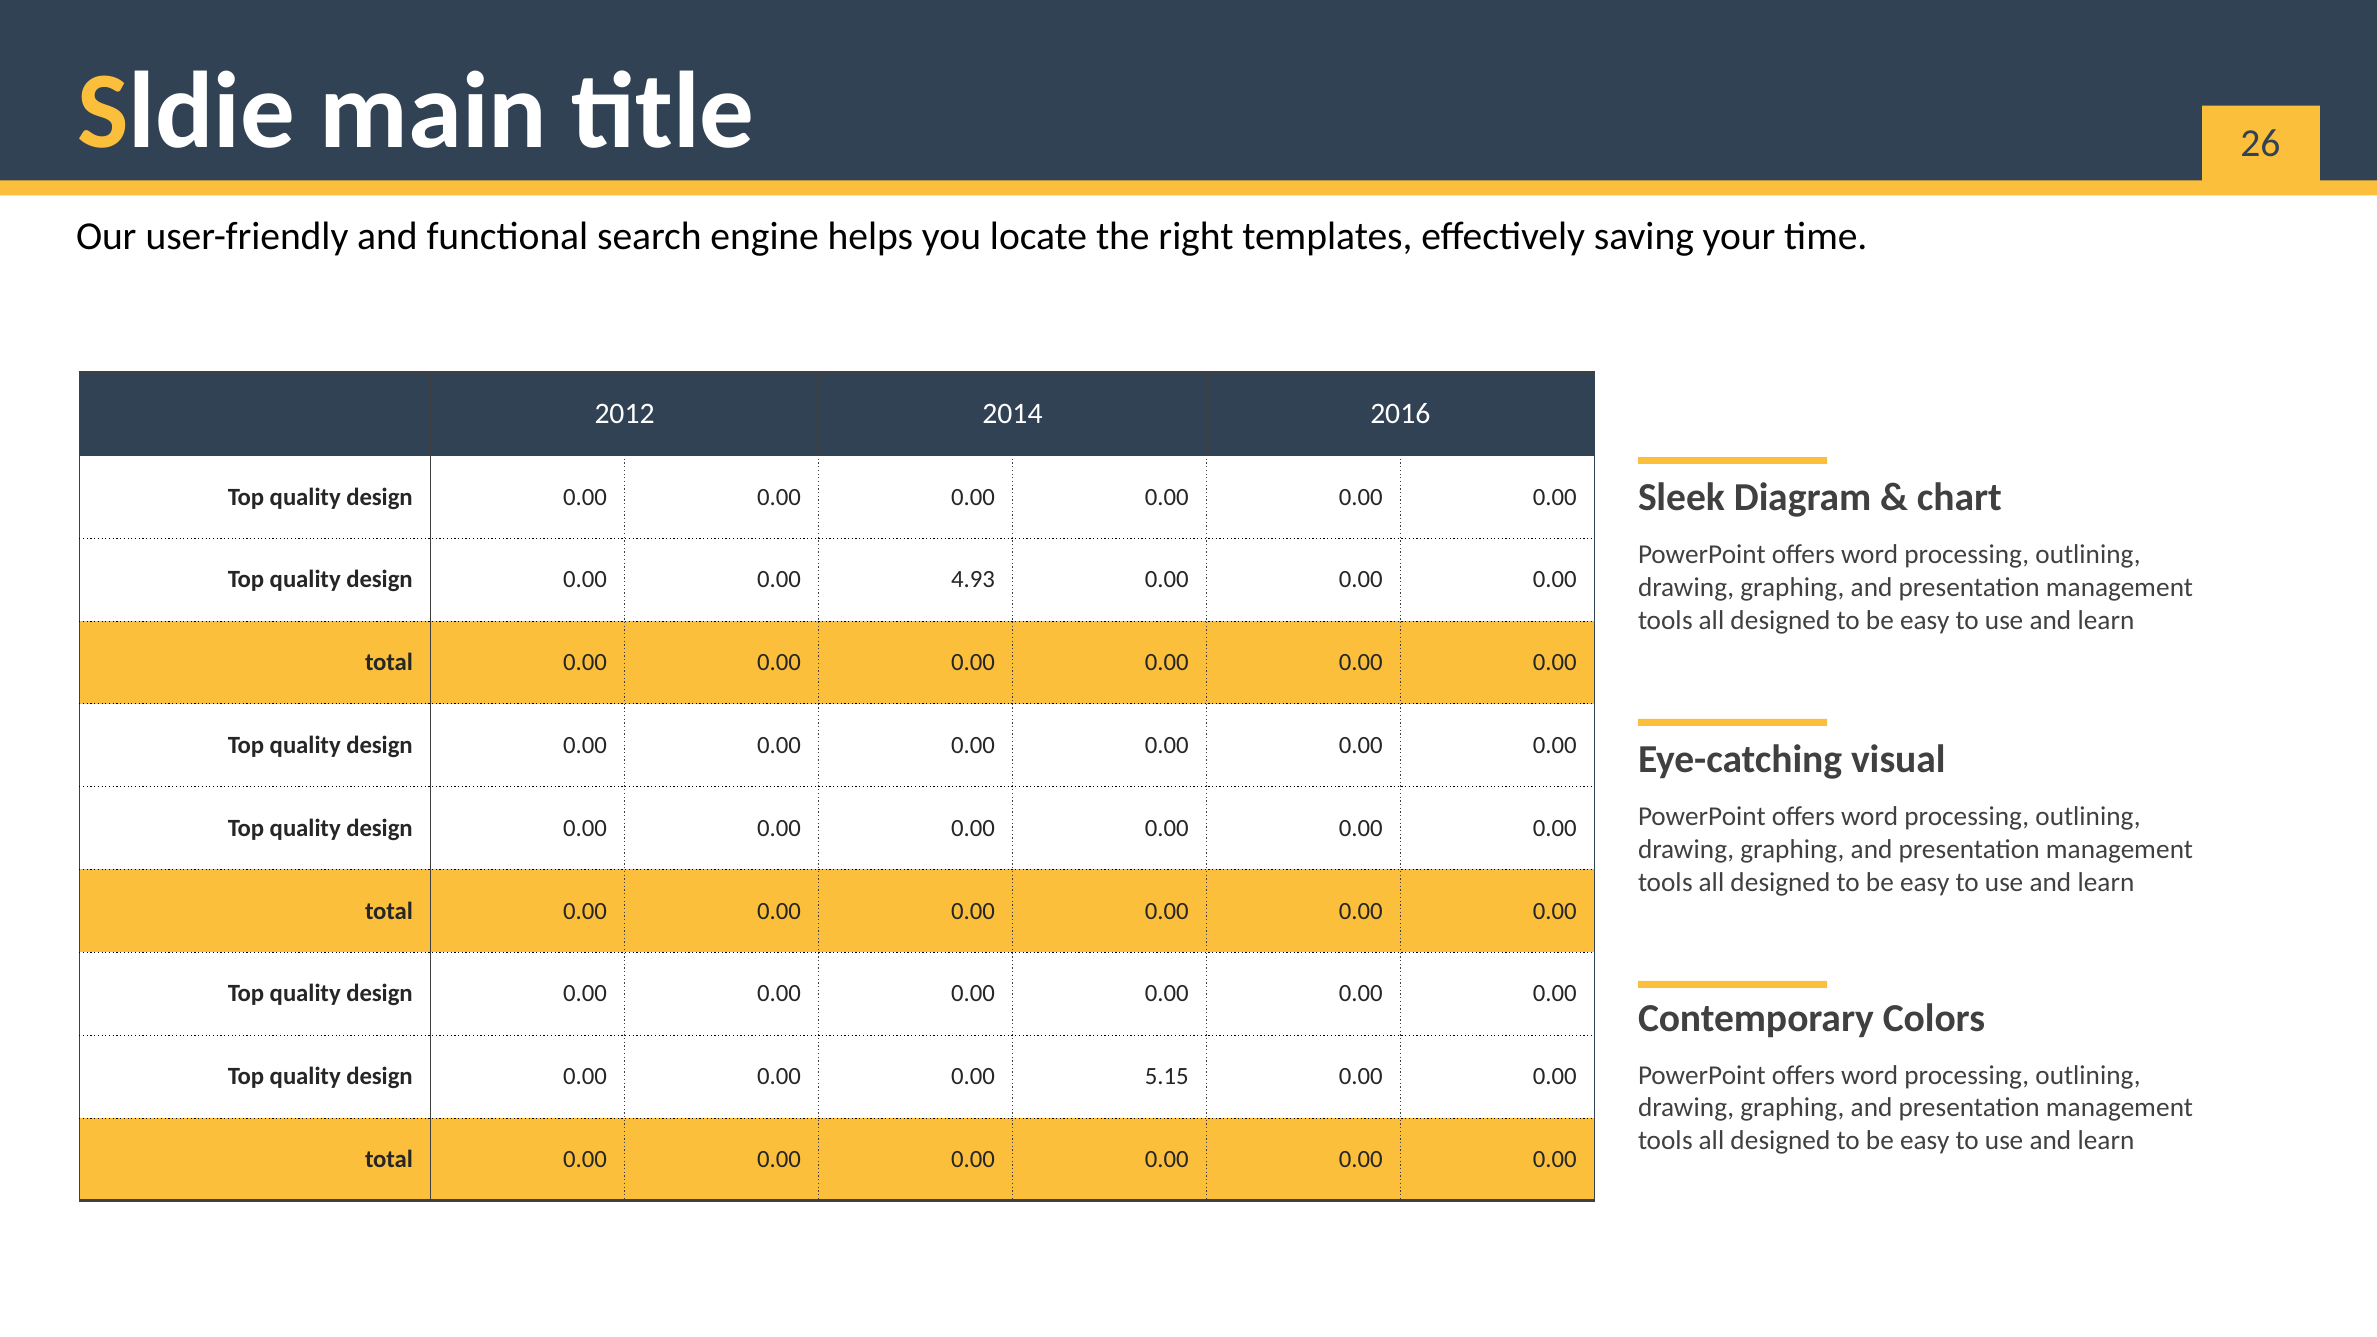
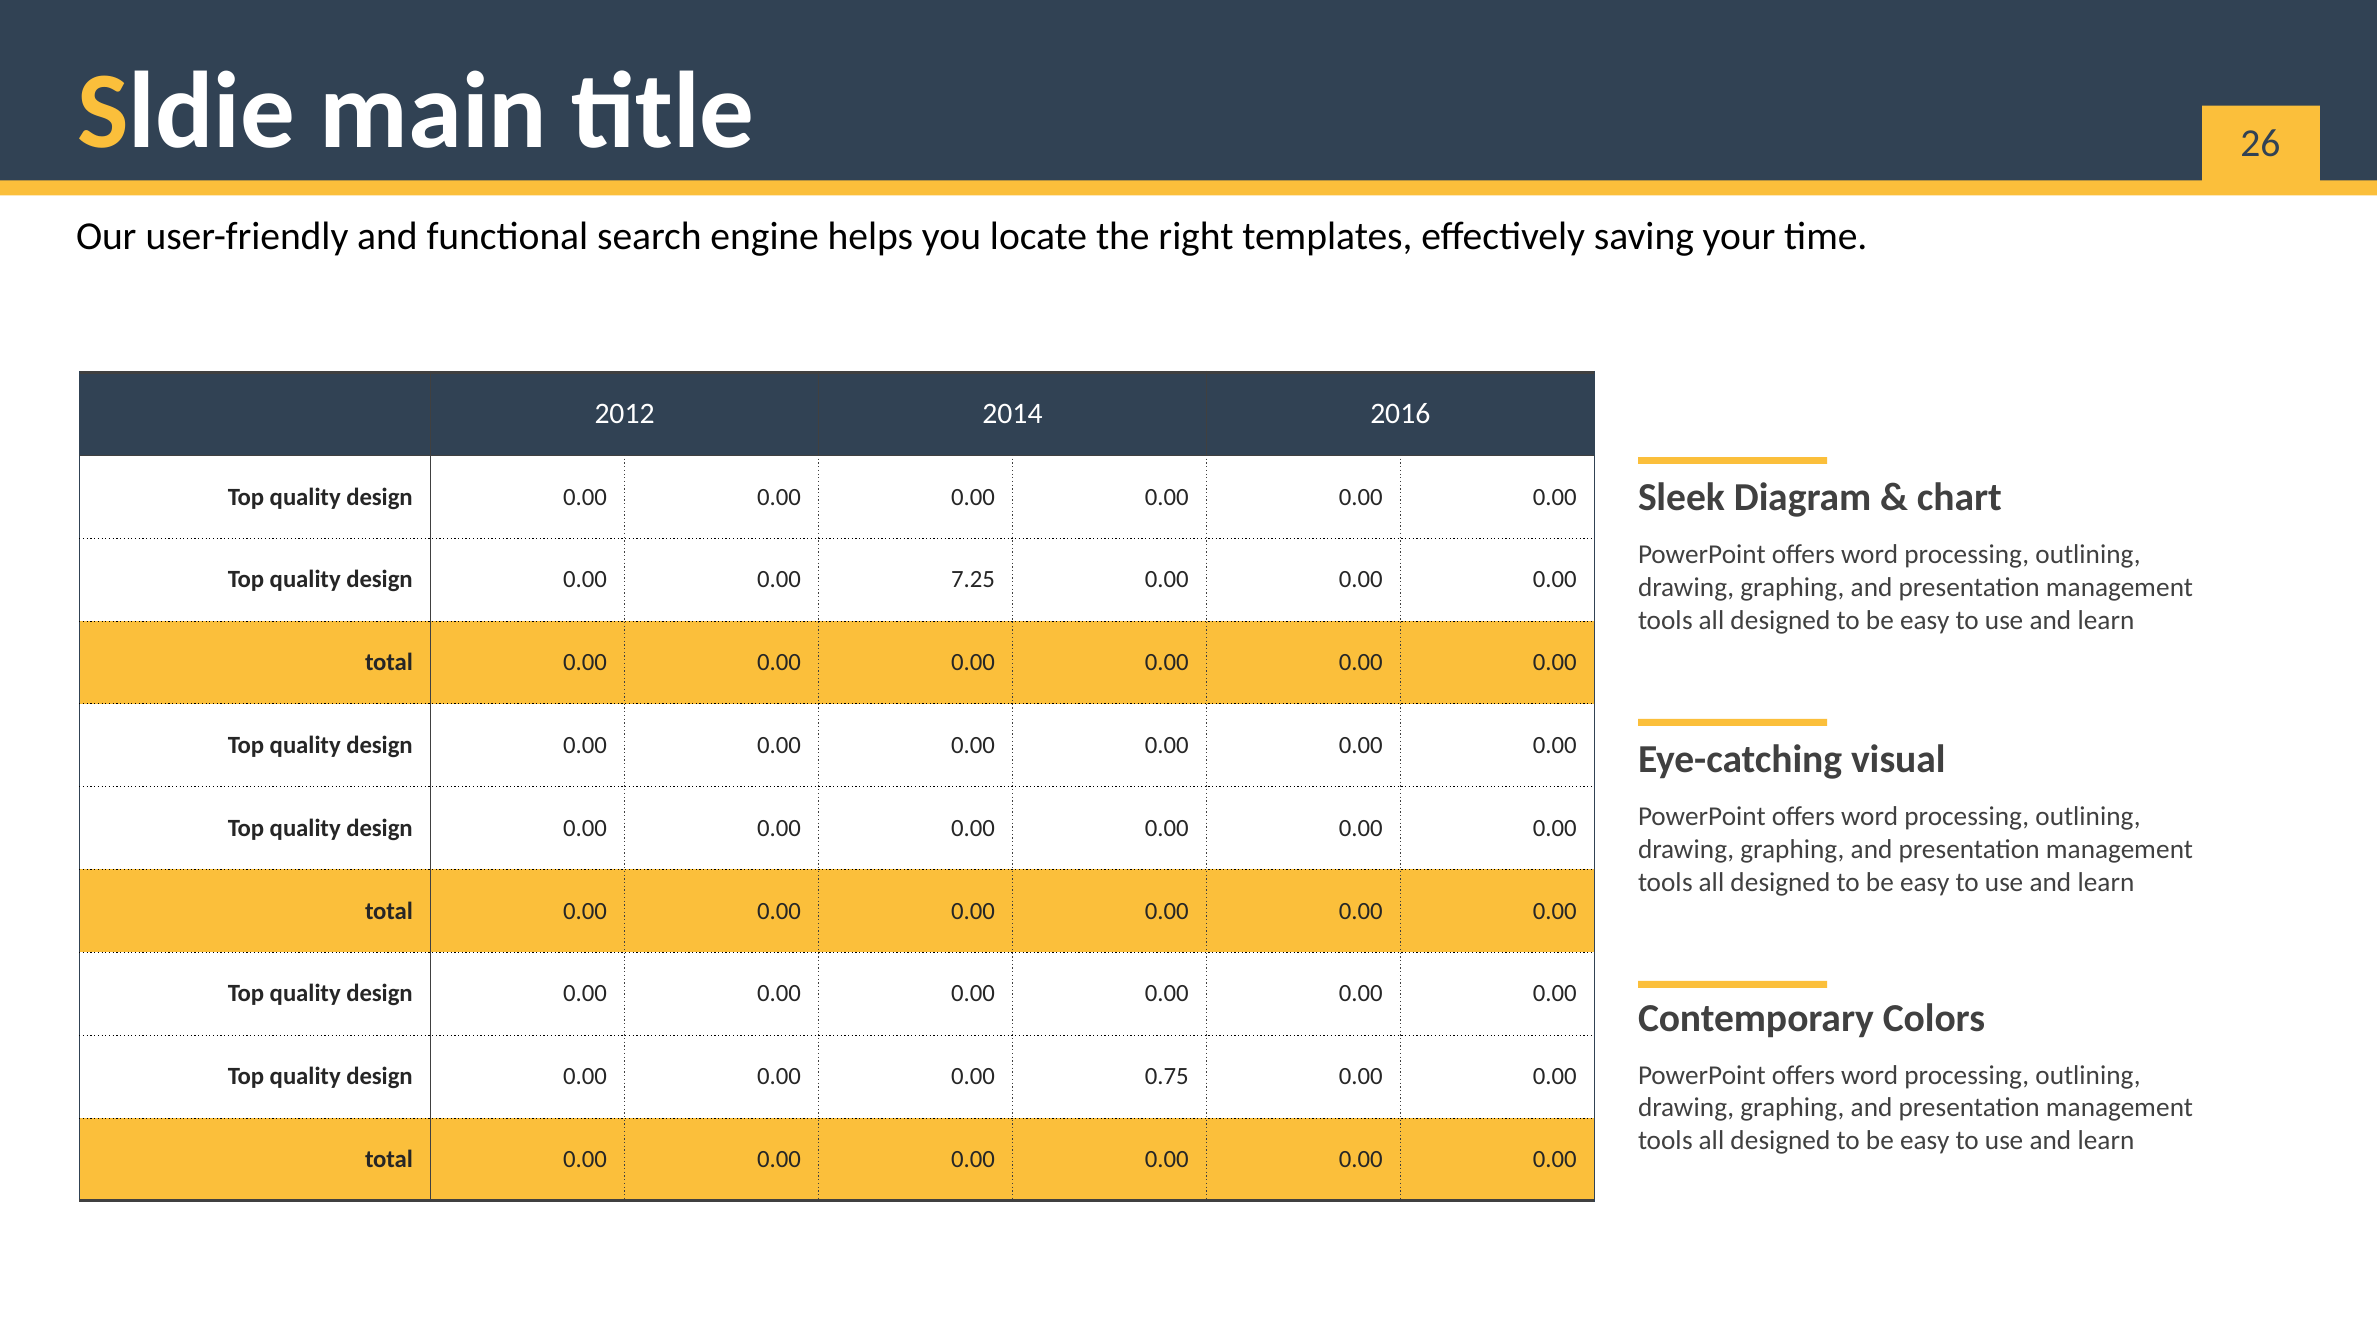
4.93: 4.93 -> 7.25 (973, 580)
5.15: 5.15 -> 0.75 (1167, 1077)
